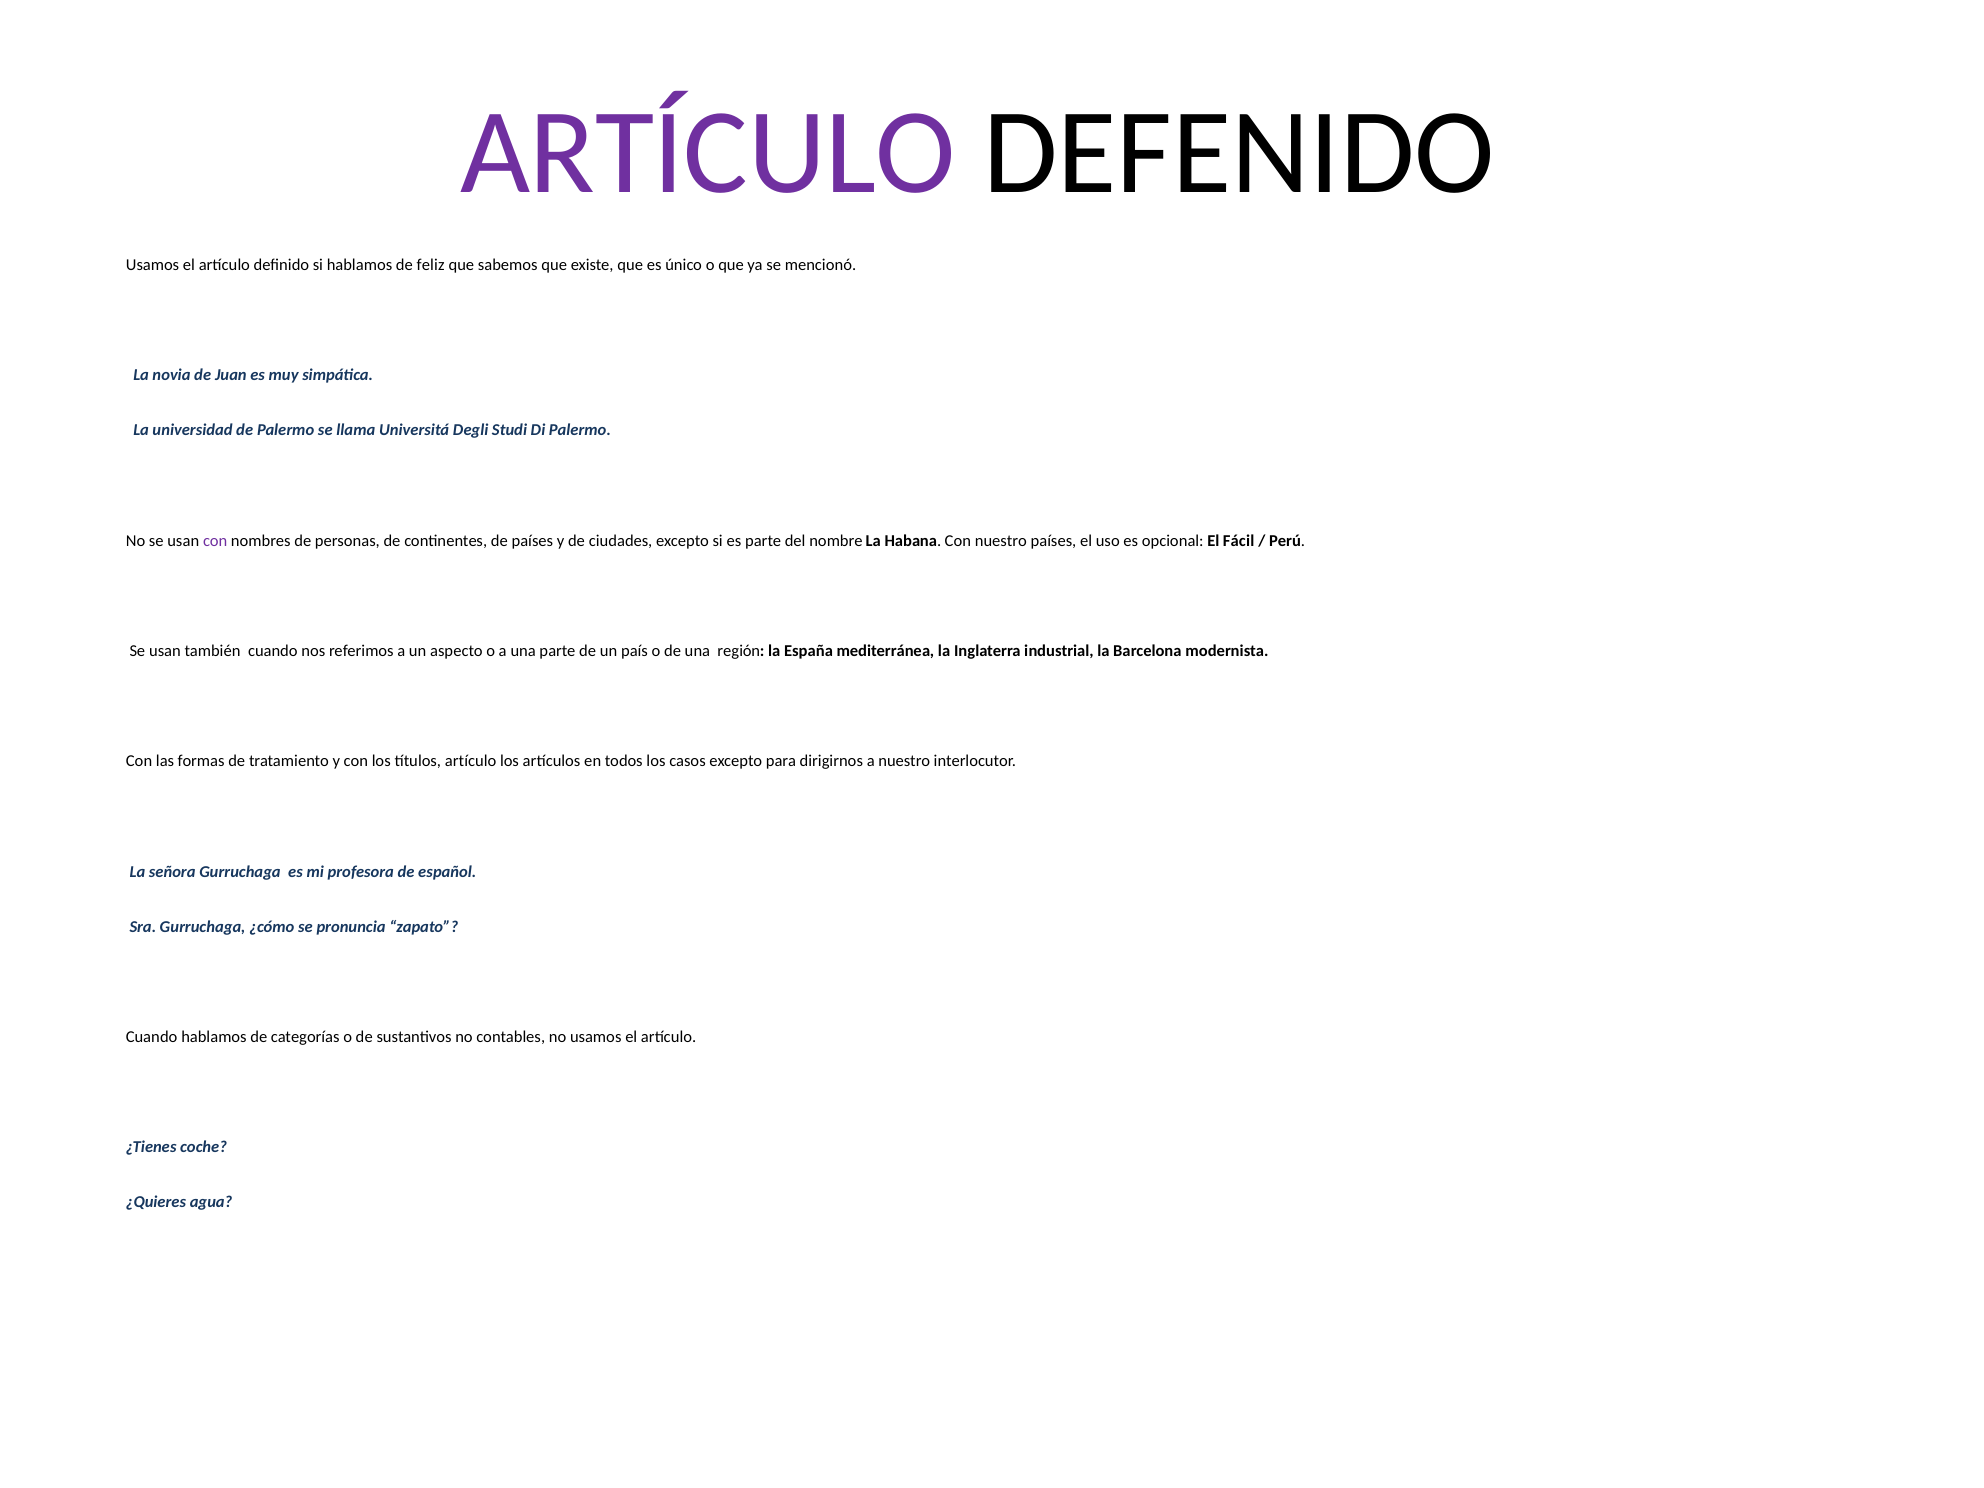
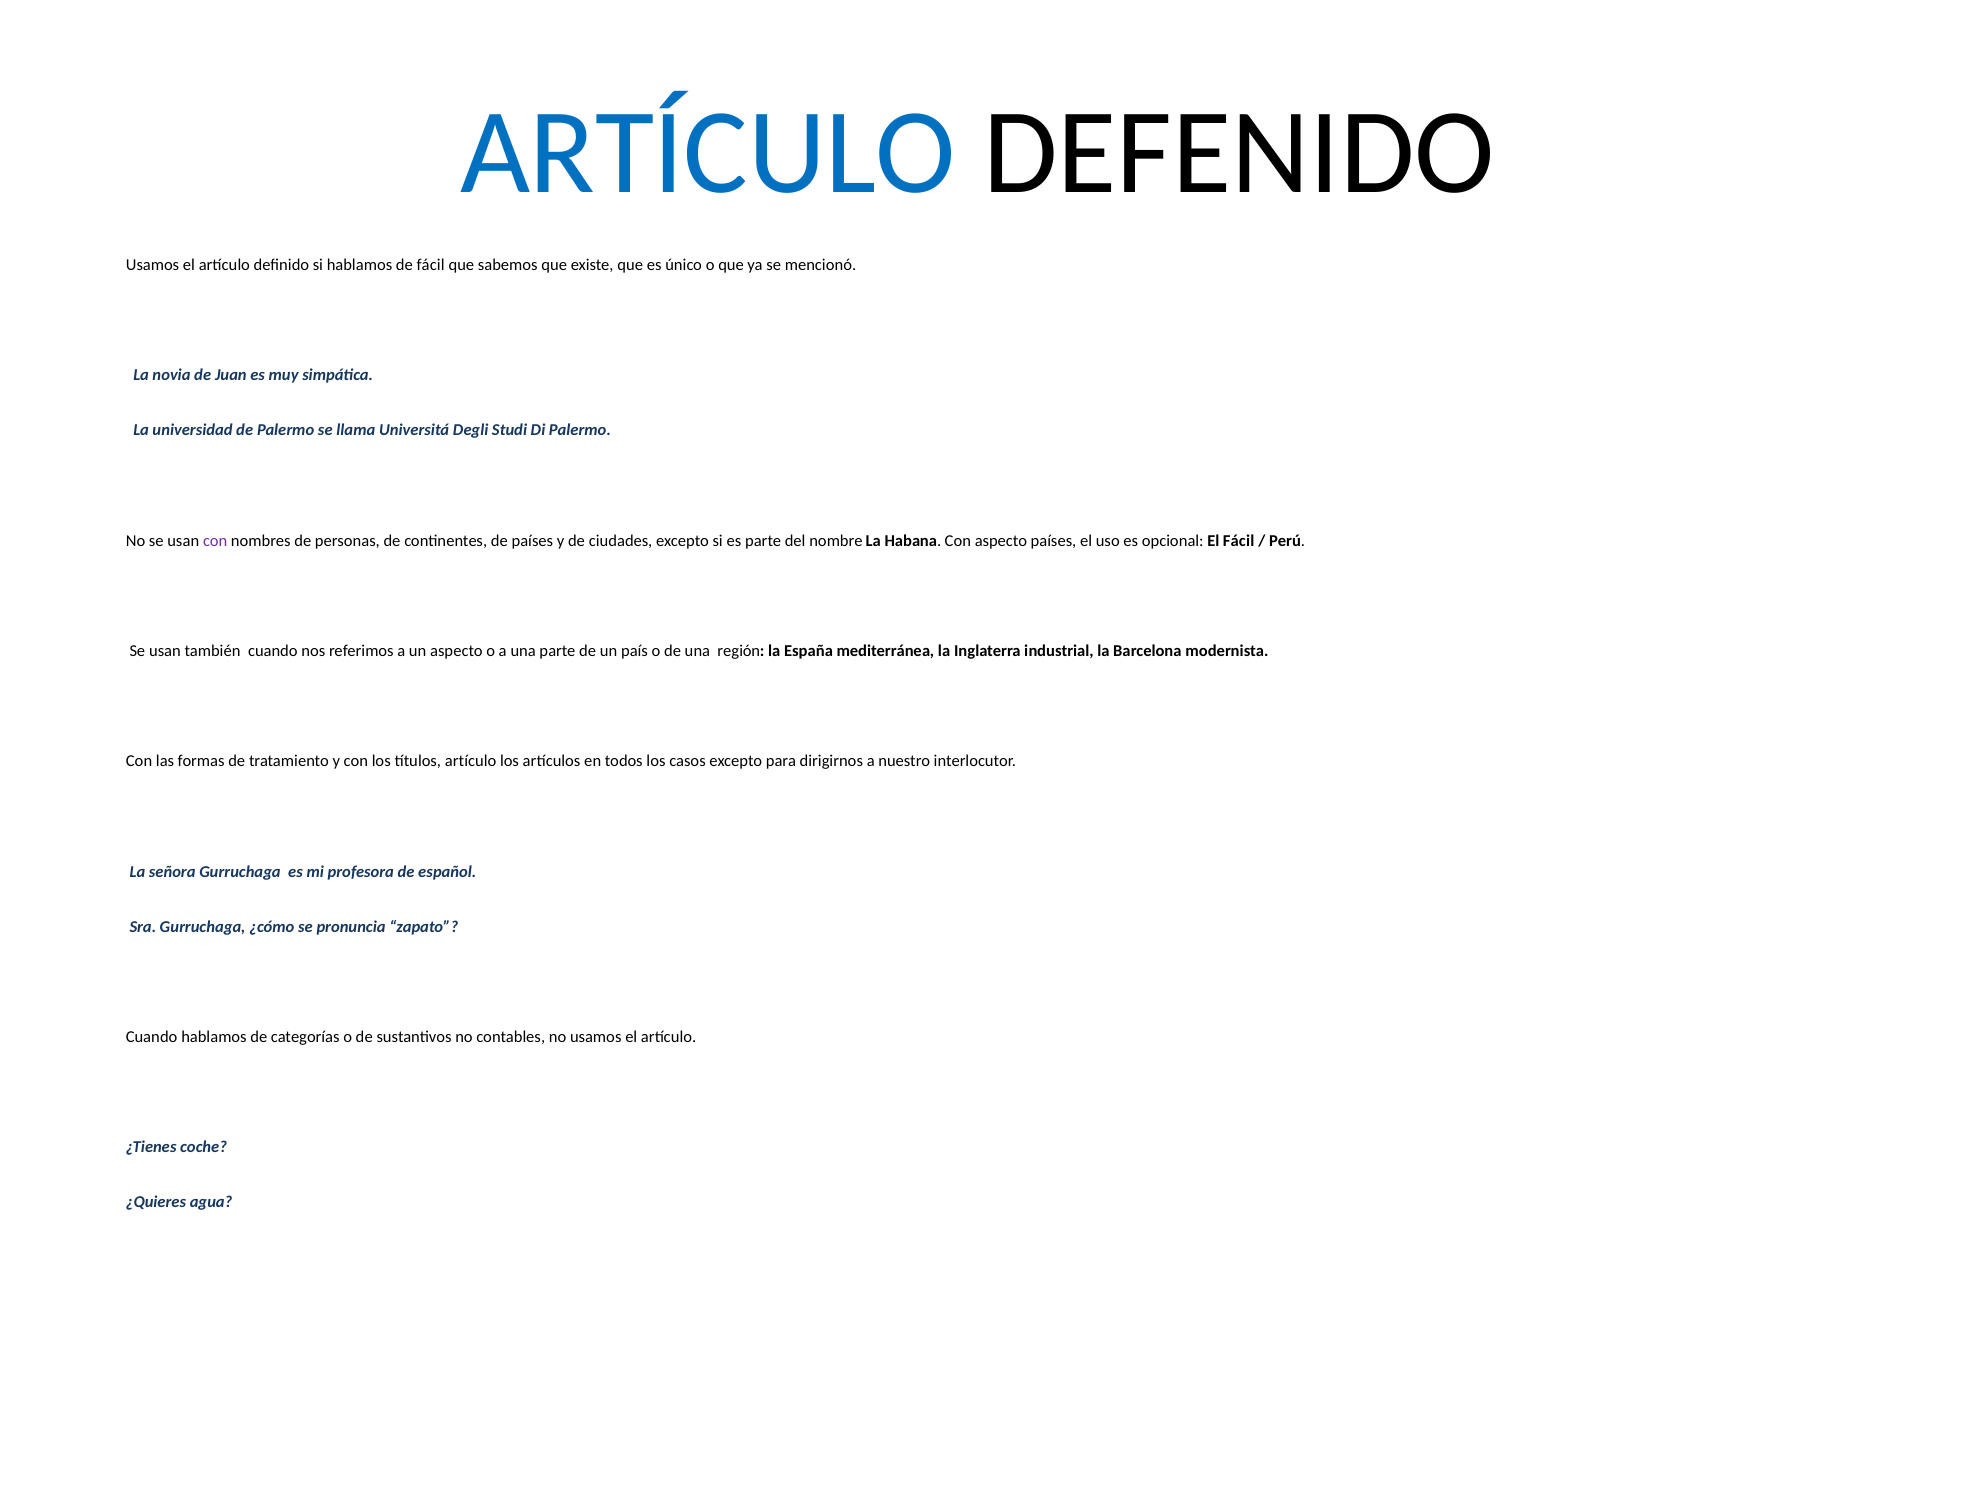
ARTÍCULO colour: purple -> blue (708, 152)
de feliz: feliz -> fácil (431, 265)
Con nuestro: nuestro -> aspecto (1001, 541)
